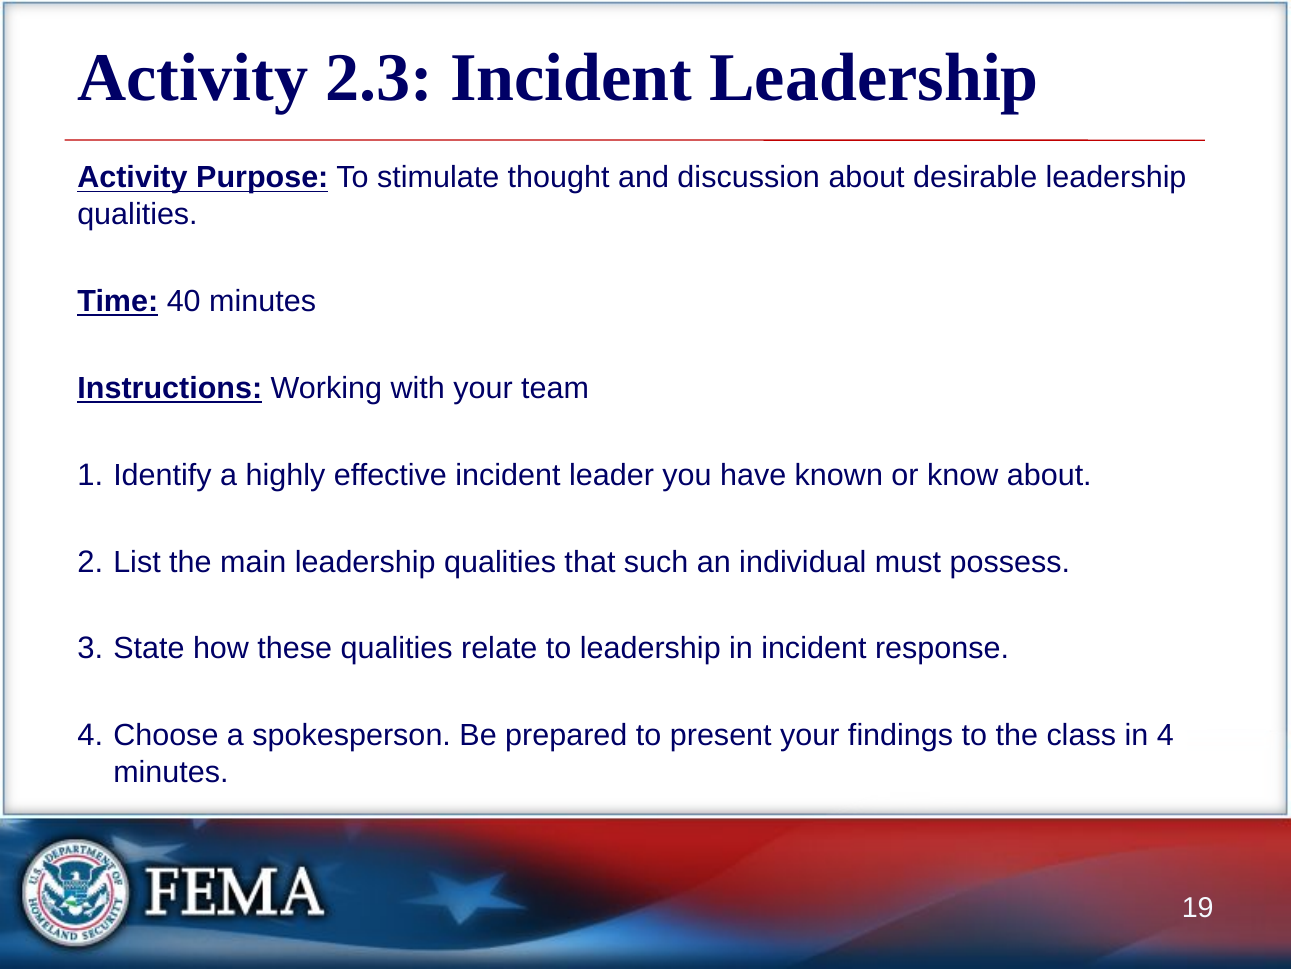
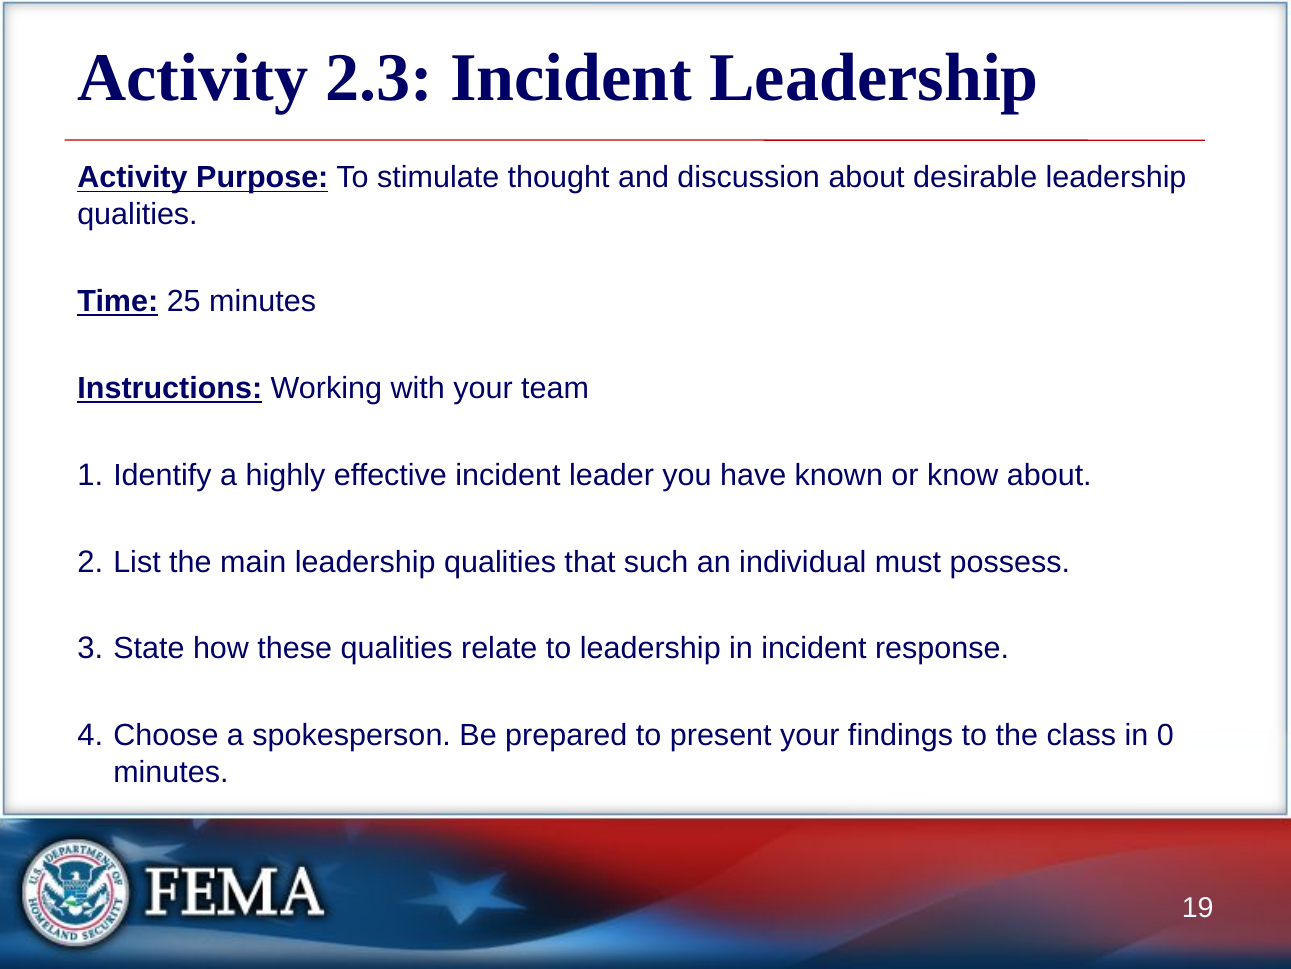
40: 40 -> 25 (184, 301)
in 4: 4 -> 0 (1165, 735)
